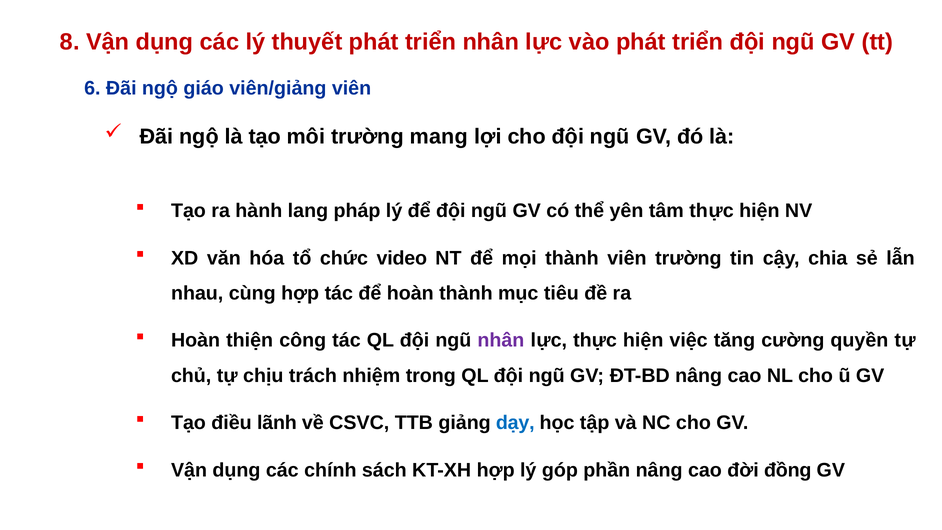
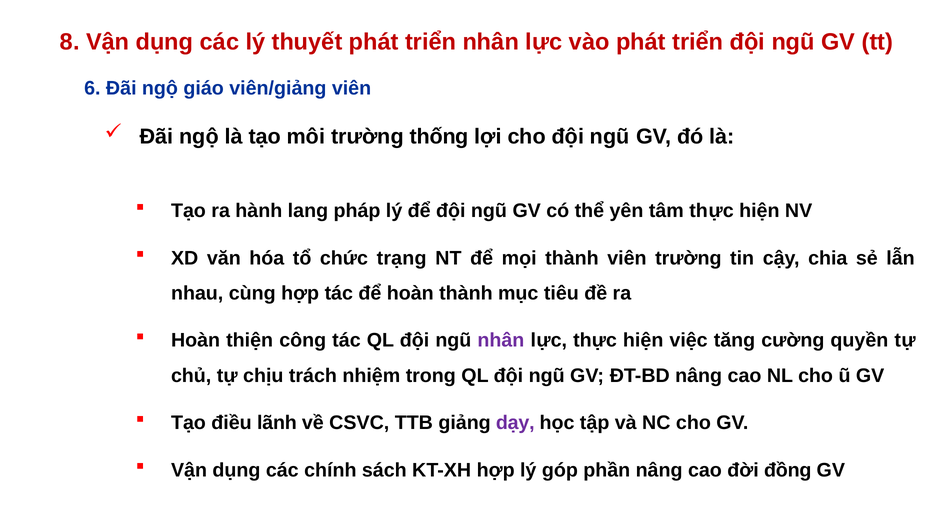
mang: mang -> thống (439, 136)
video: video -> trạng (402, 258)
dạy colour: blue -> purple (515, 423)
